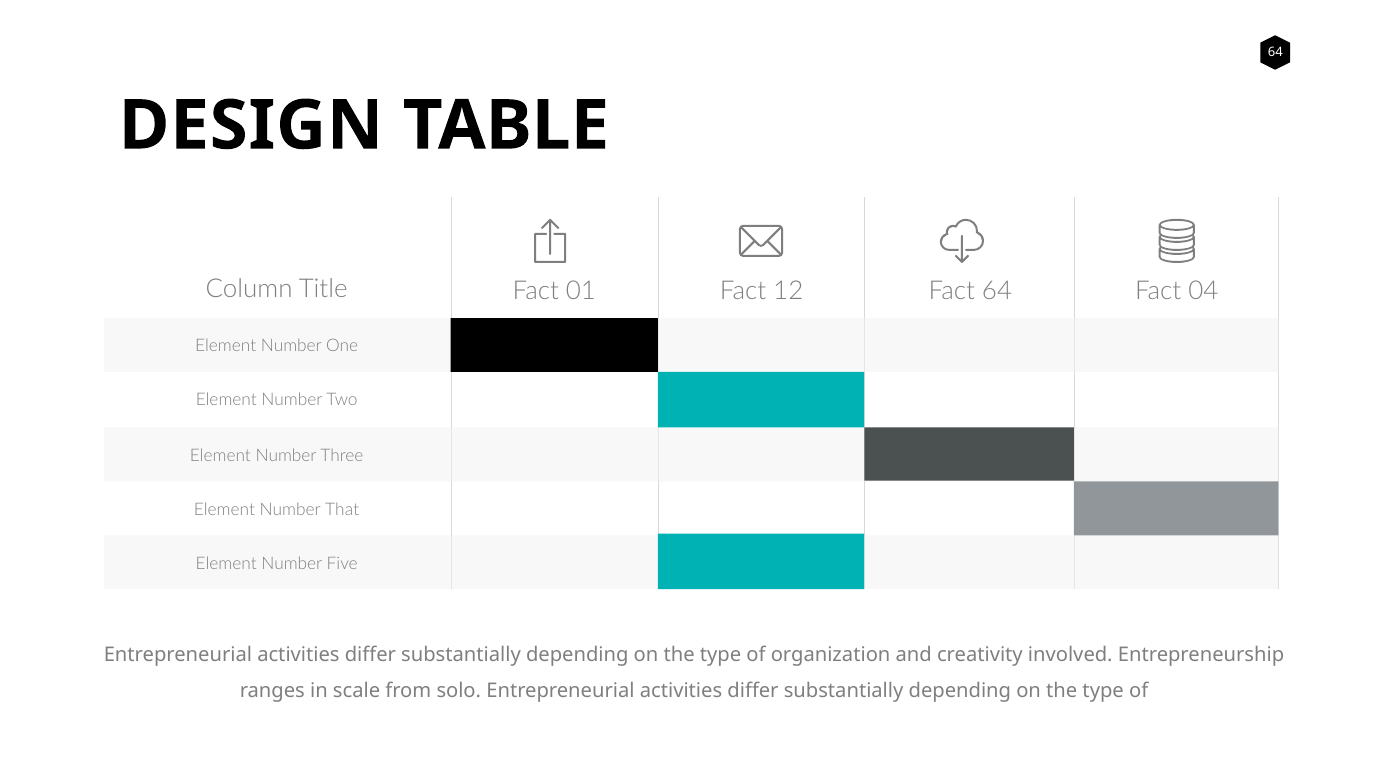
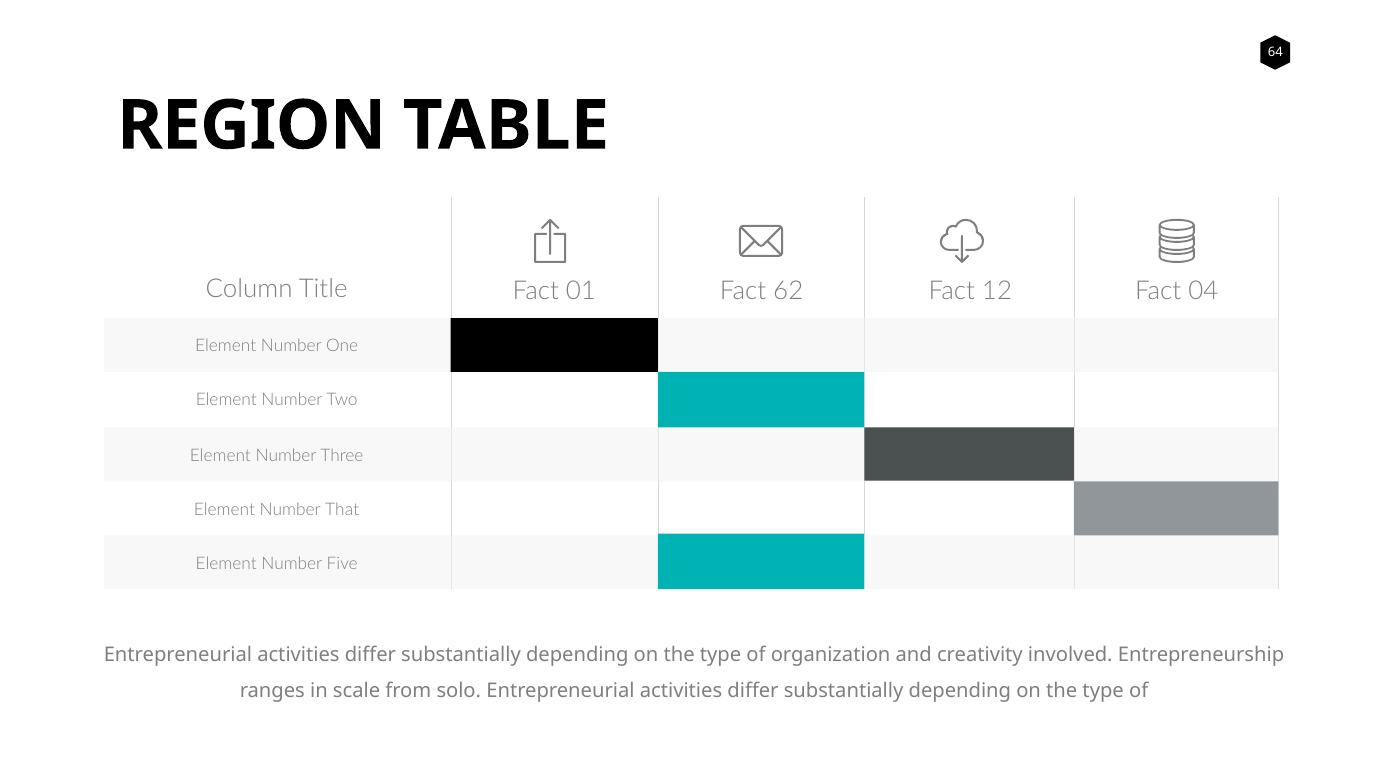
DESIGN: DESIGN -> REGION (252, 126)
12: 12 -> 62 (788, 291)
Fact 64: 64 -> 12 (997, 291)
